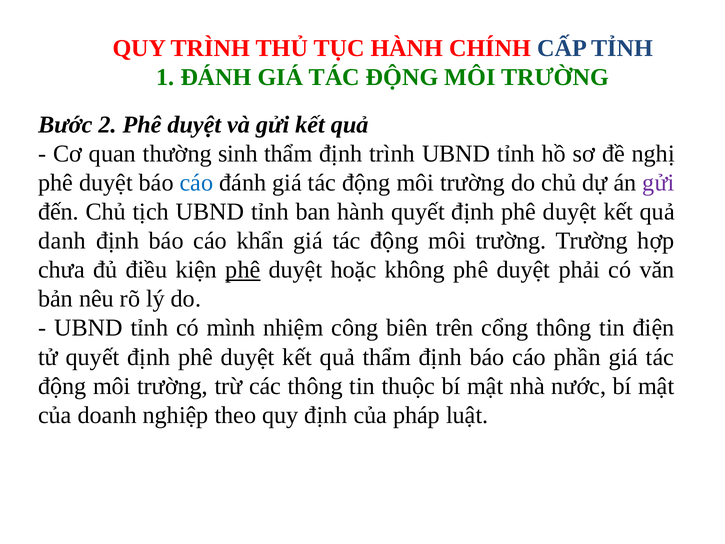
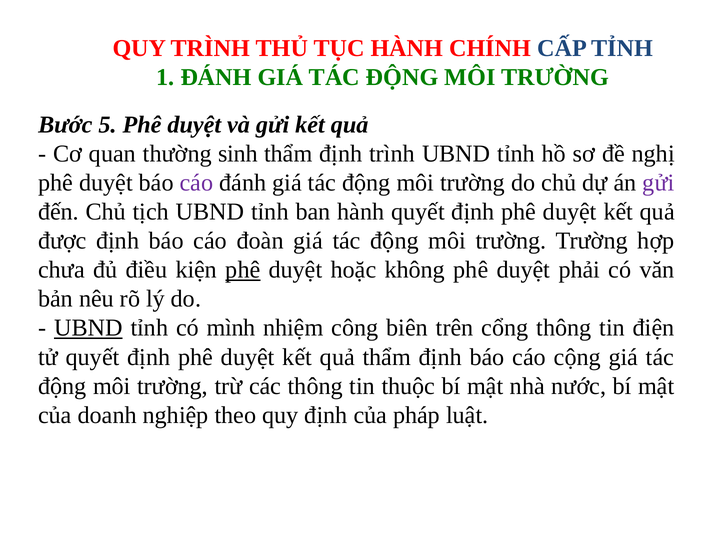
2: 2 -> 5 (107, 125)
cáo colour: blue -> purple (196, 183)
danh: danh -> được (62, 241)
khẩn: khẩn -> đoàn (260, 241)
UBND underline: none -> present (88, 328)
phần: phần -> cộng (577, 357)
